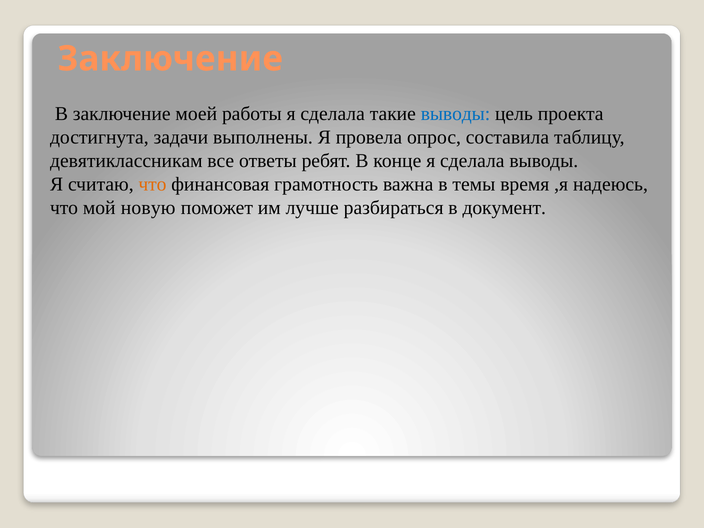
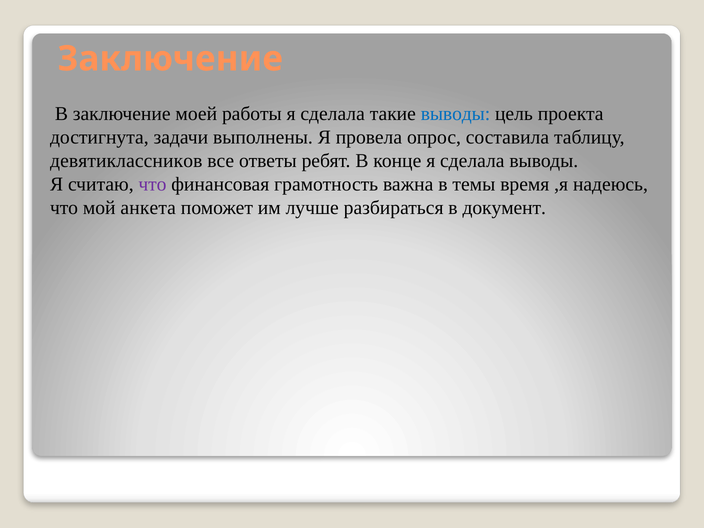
девятиклассникам: девятиклассникам -> девятиклассников (126, 161)
что colour: orange -> purple (152, 184)
новую: новую -> анкета (148, 208)
